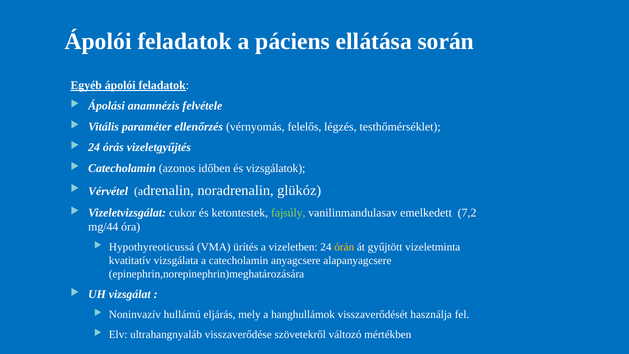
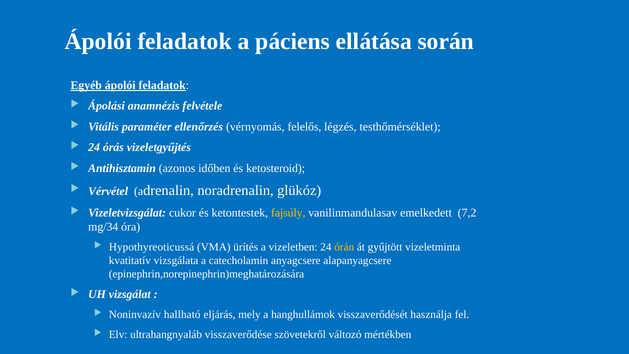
Catecholamin: Catecholamin -> Antihisztamin (122, 168)
vizsgálatok: vizsgálatok -> ketosteroid (276, 168)
fajsúly colour: light green -> yellow (288, 213)
mg/44: mg/44 -> mg/34 (103, 227)
hullámú: hullámú -> hallható (182, 314)
